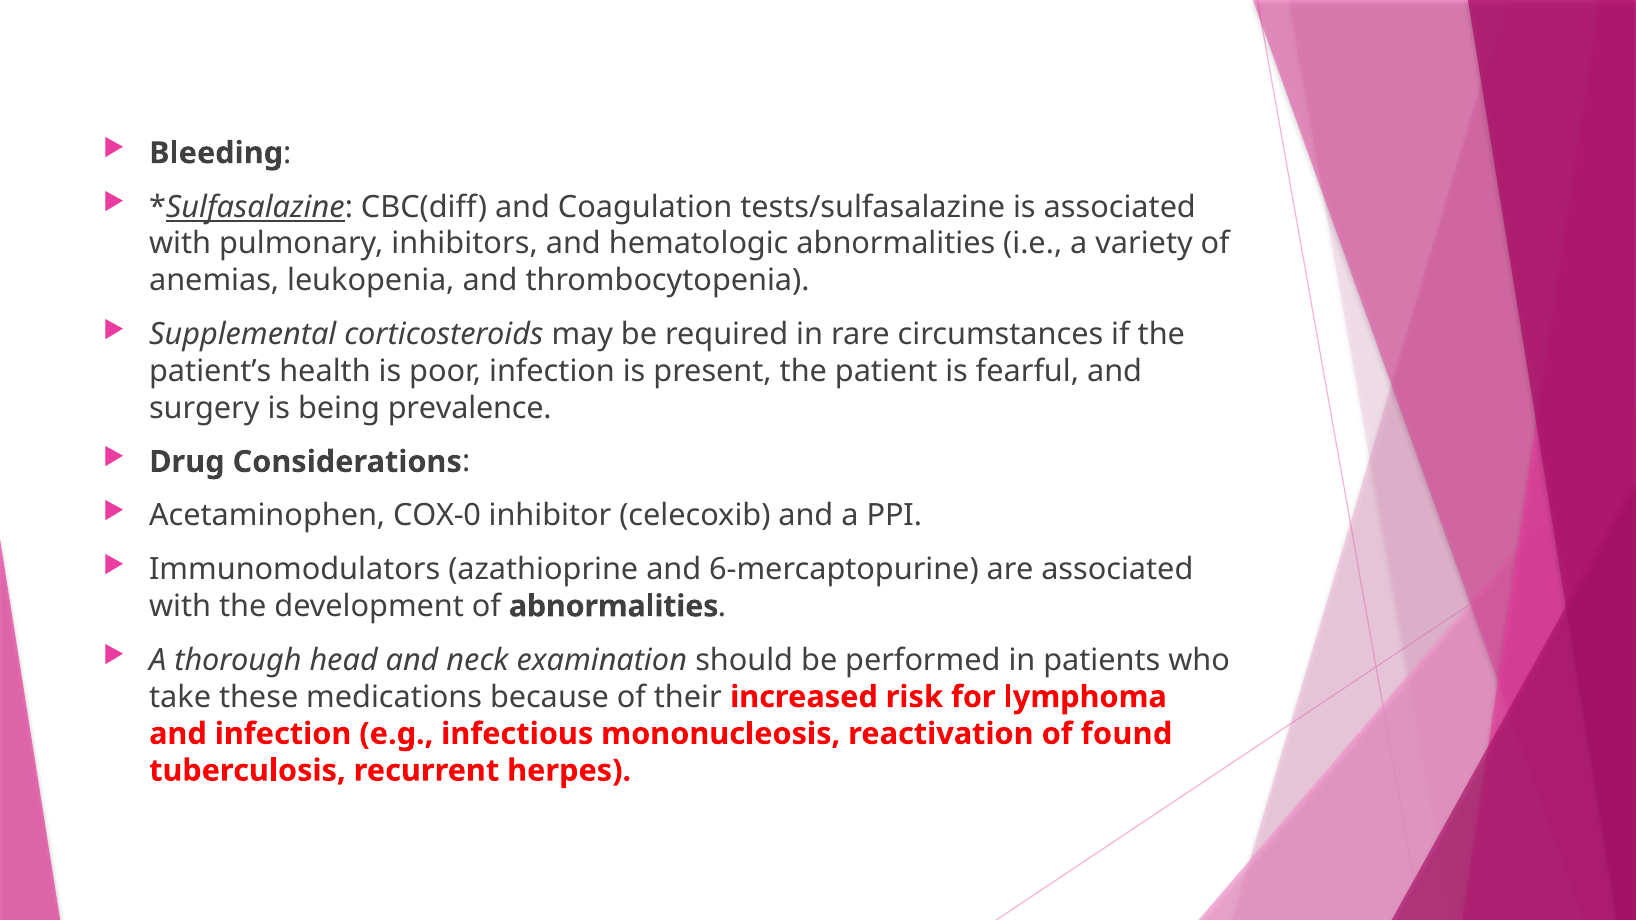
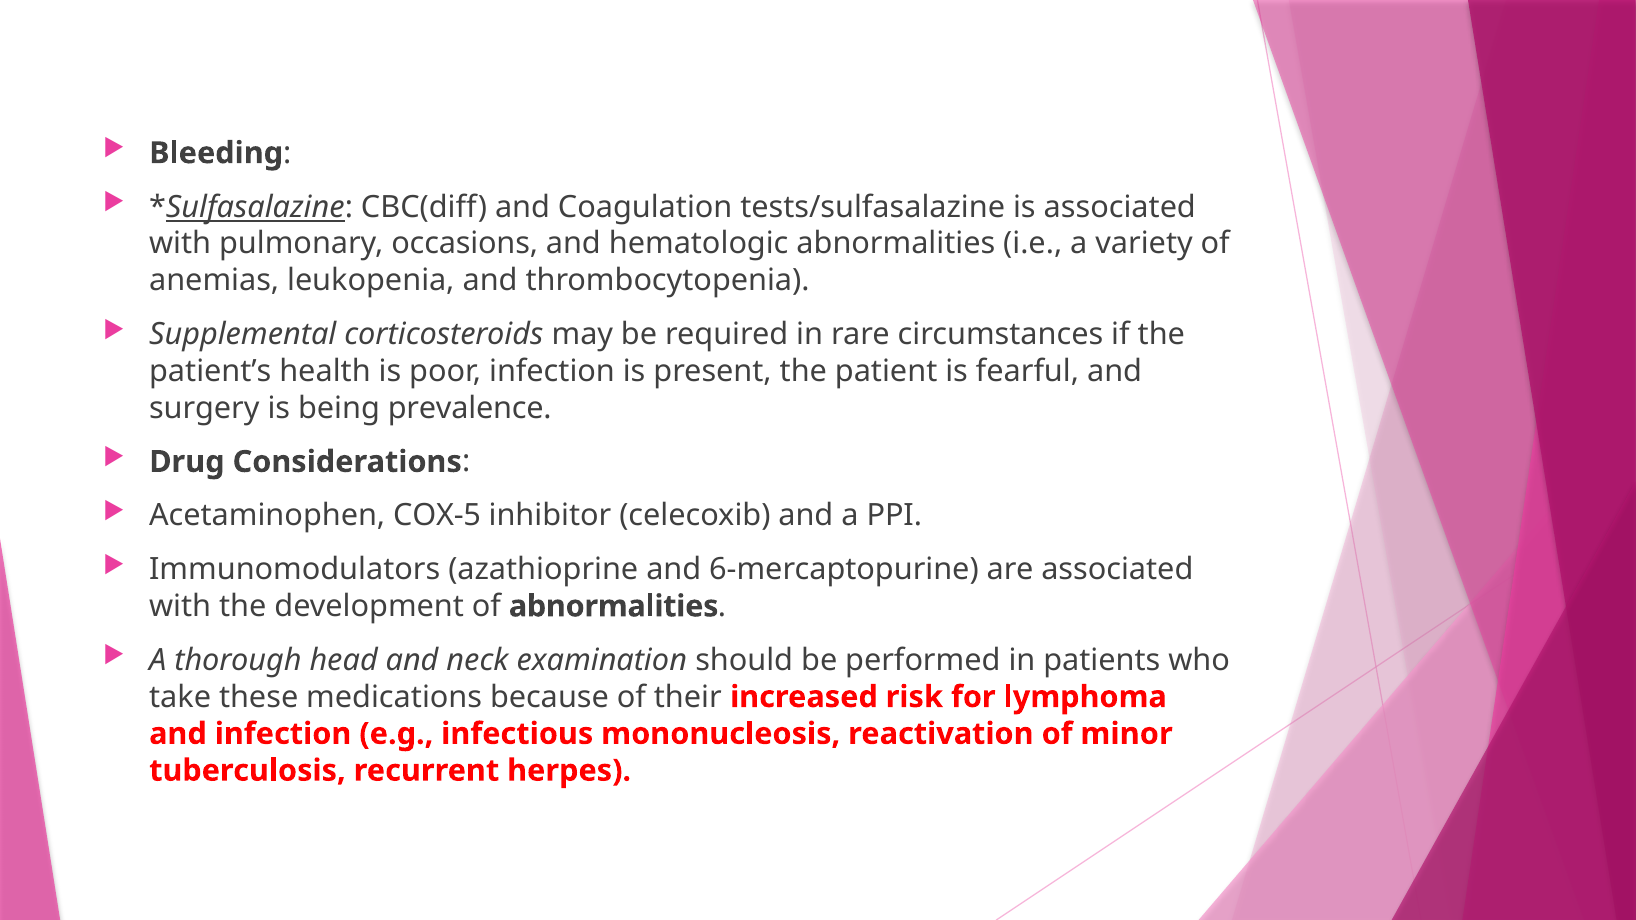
inhibitors: inhibitors -> occasions (465, 244)
COX-0: COX-0 -> COX-5 (437, 516)
found: found -> minor (1127, 734)
